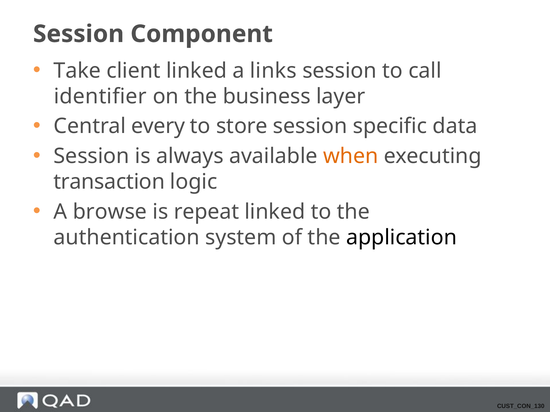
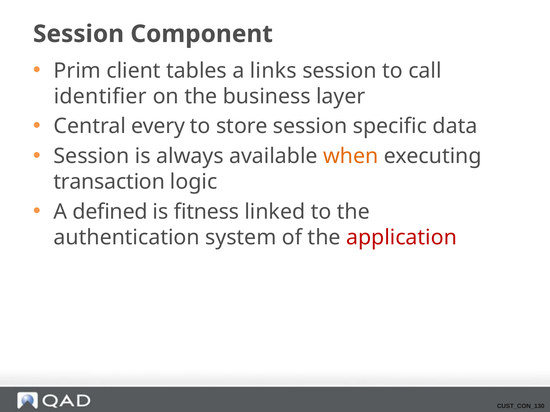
Take: Take -> Prim (77, 71)
client linked: linked -> tables (197, 71)
browse: browse -> defined (110, 212)
repeat: repeat -> fitness (207, 212)
application colour: black -> red (402, 238)
